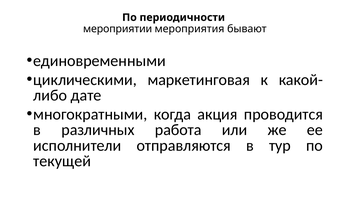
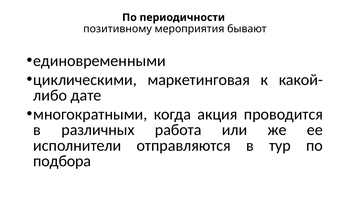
мероприятии: мероприятии -> позитивному (118, 29)
текущей: текущей -> подбора (62, 161)
